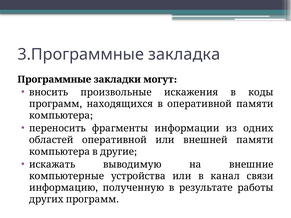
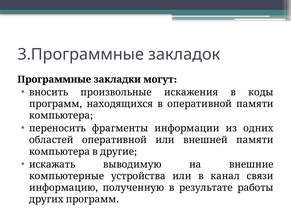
закладка: закладка -> закладок (184, 54)
